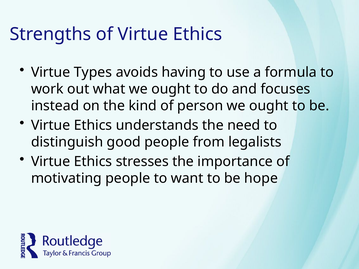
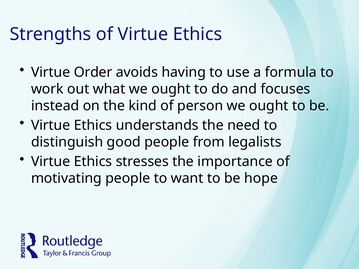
Types: Types -> Order (93, 72)
